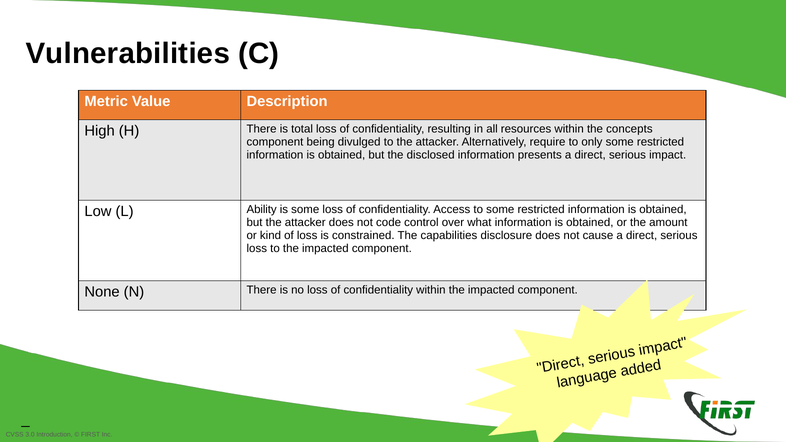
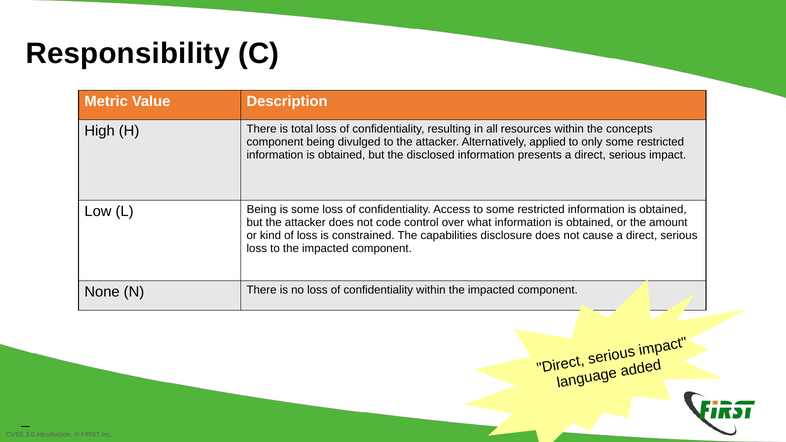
Vulnerabilities: Vulnerabilities -> Responsibility (128, 54)
require: require -> applied (548, 142)
L Ability: Ability -> Being (262, 210)
